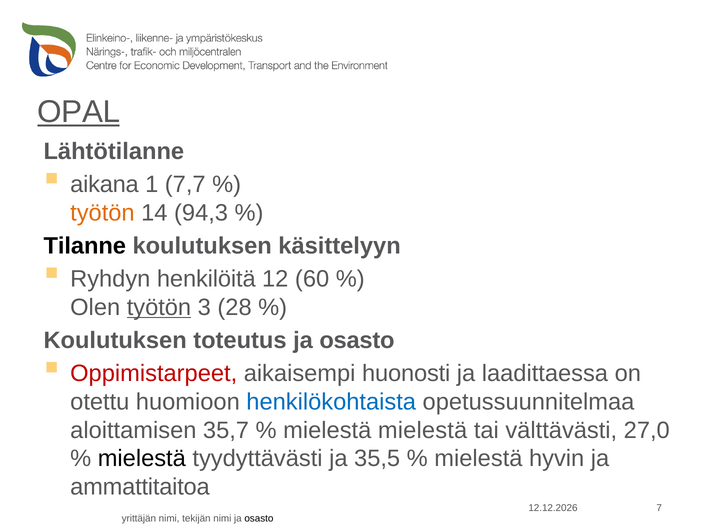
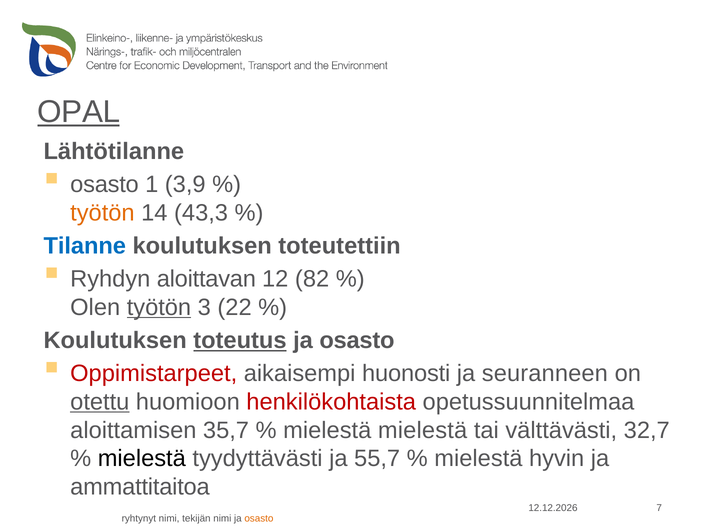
aikana: aikana -> osasto (104, 185)
7,7: 7,7 -> 3,9 (185, 185)
94,3: 94,3 -> 43,3 (201, 213)
Tilanne colour: black -> blue (85, 246)
käsittelyyn: käsittelyyn -> toteutettiin (340, 246)
henkilöitä: henkilöitä -> aloittavan (206, 279)
60: 60 -> 82 (312, 279)
28: 28 -> 22 (235, 308)
toteutus underline: none -> present (240, 341)
laadittaessa: laadittaessa -> seuranneen (545, 374)
otettu underline: none -> present (100, 402)
henkilökohtaista colour: blue -> red (331, 402)
27,0: 27,0 -> 32,7 (647, 431)
35,5: 35,5 -> 55,7 (377, 459)
yrittäjän: yrittäjän -> ryhtynyt (139, 519)
osasto colour: black -> orange (259, 519)
